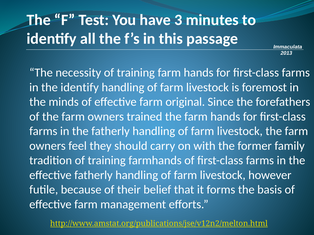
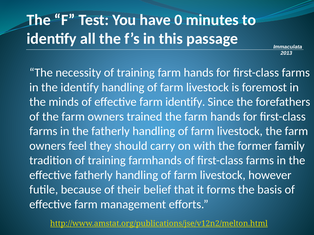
3: 3 -> 0 (178, 20)
farm original: original -> identify (185, 102)
